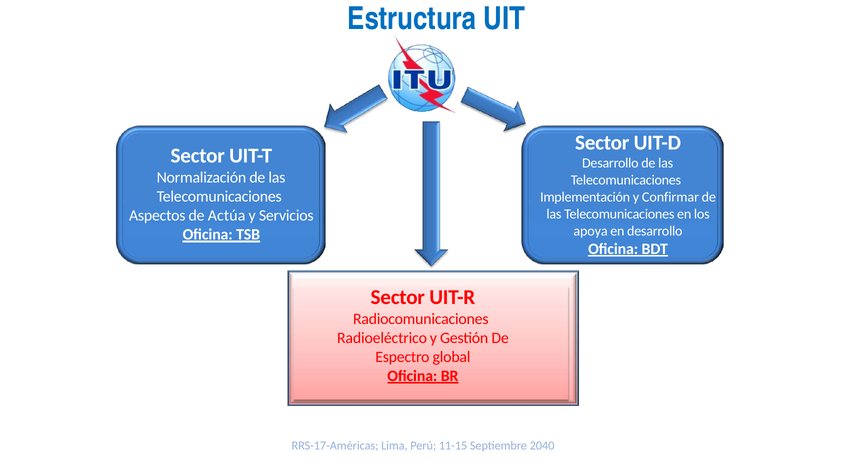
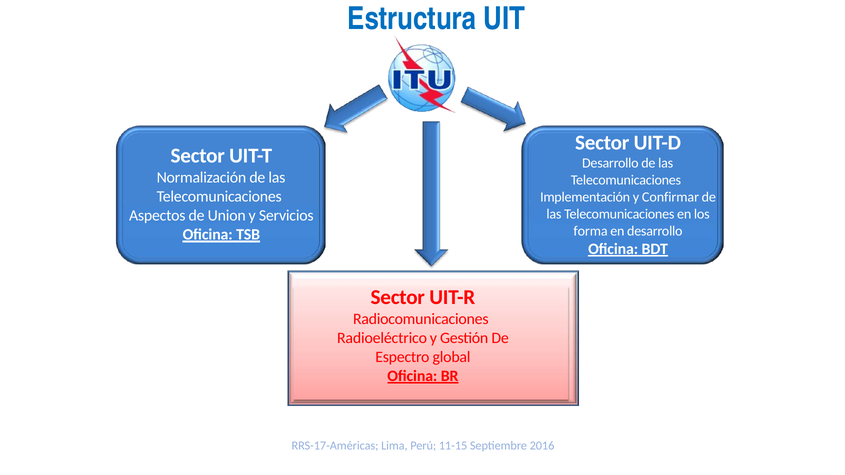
Actúa: Actúa -> Union (227, 216)
apoya: apoya -> forma (591, 231)
2040: 2040 -> 2016 (542, 446)
